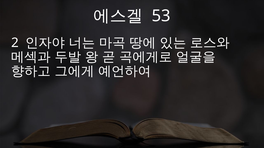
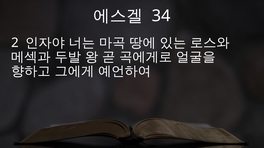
53: 53 -> 34 (161, 16)
